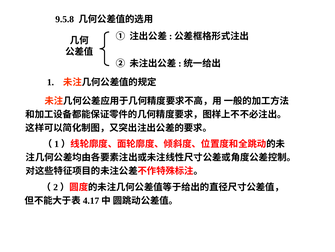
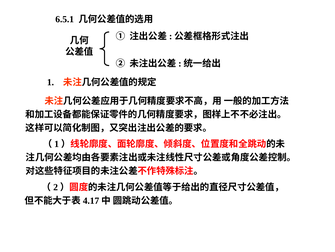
9.5.8: 9.5.8 -> 6.5.1 (65, 19)
